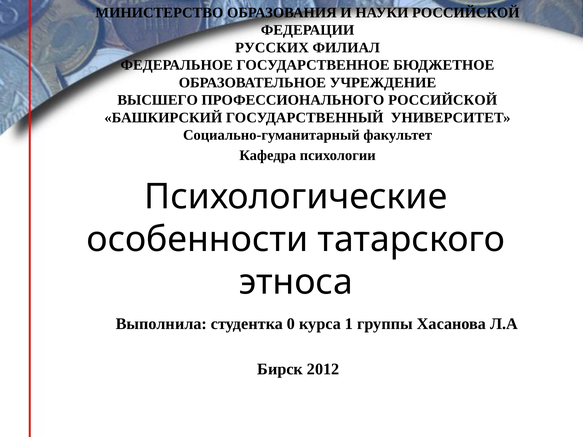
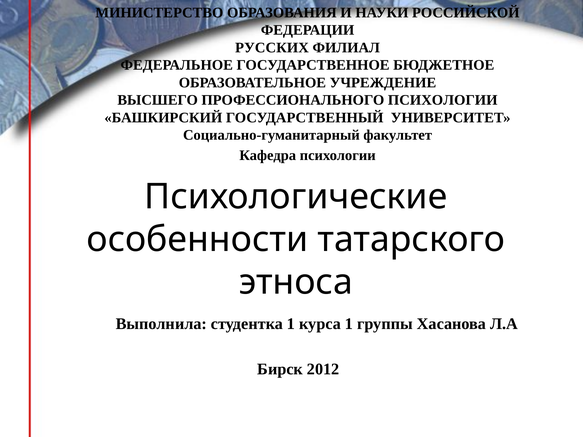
ПРОФЕССИОНАЛЬНОГО РОССИЙСКОЙ: РОССИЙСКОЙ -> ПСИХОЛОГИИ (443, 100)
студентка 0: 0 -> 1 (291, 324)
